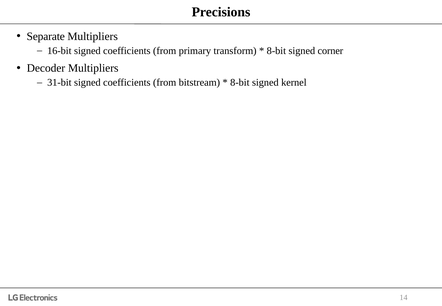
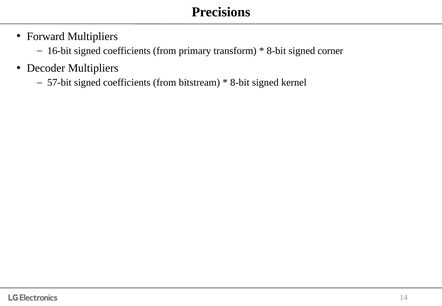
Separate: Separate -> Forward (46, 36)
31-bit: 31-bit -> 57-bit (59, 83)
